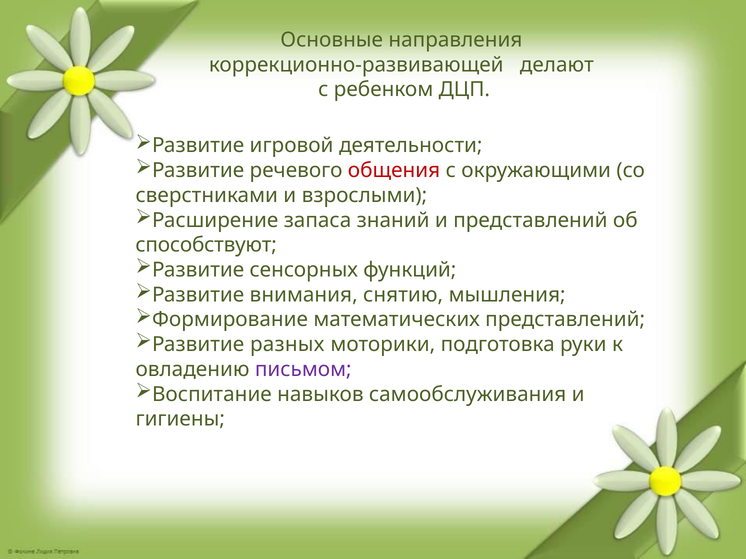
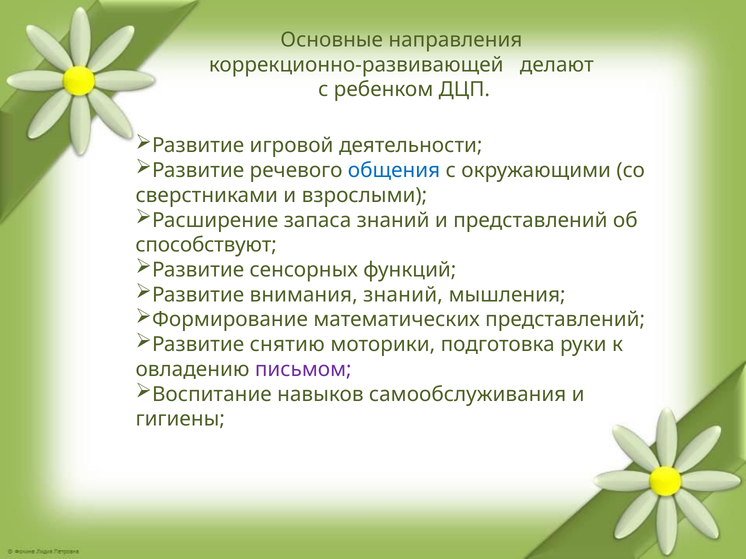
общения colour: red -> blue (394, 171)
внимания снятию: снятию -> знаний (403, 295)
разных: разных -> снятию (287, 345)
